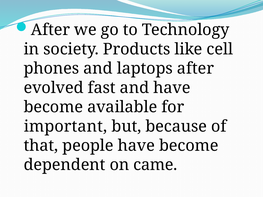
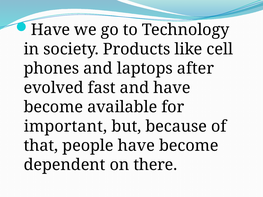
After: After -> Have (51, 30)
came: came -> there (155, 165)
